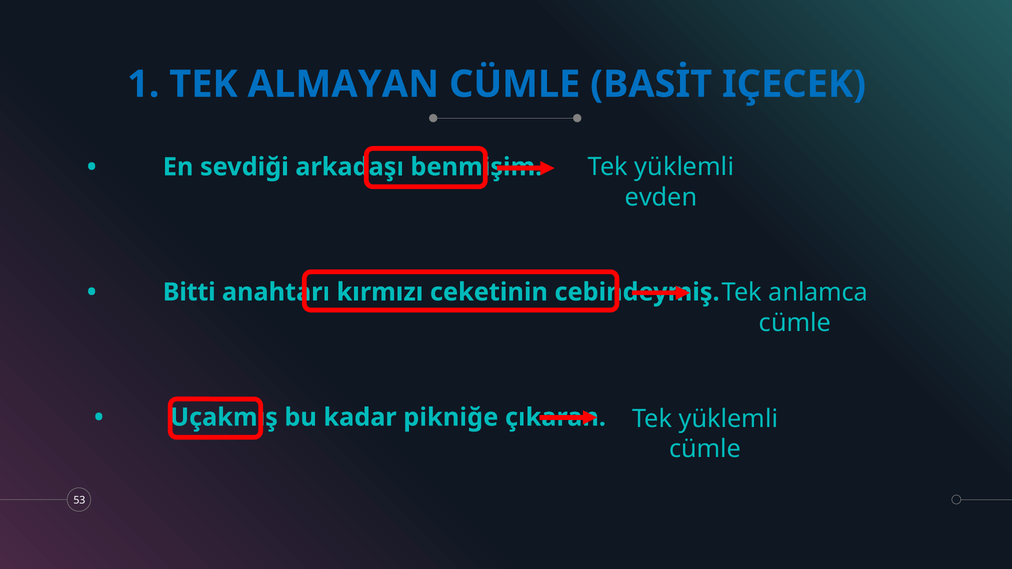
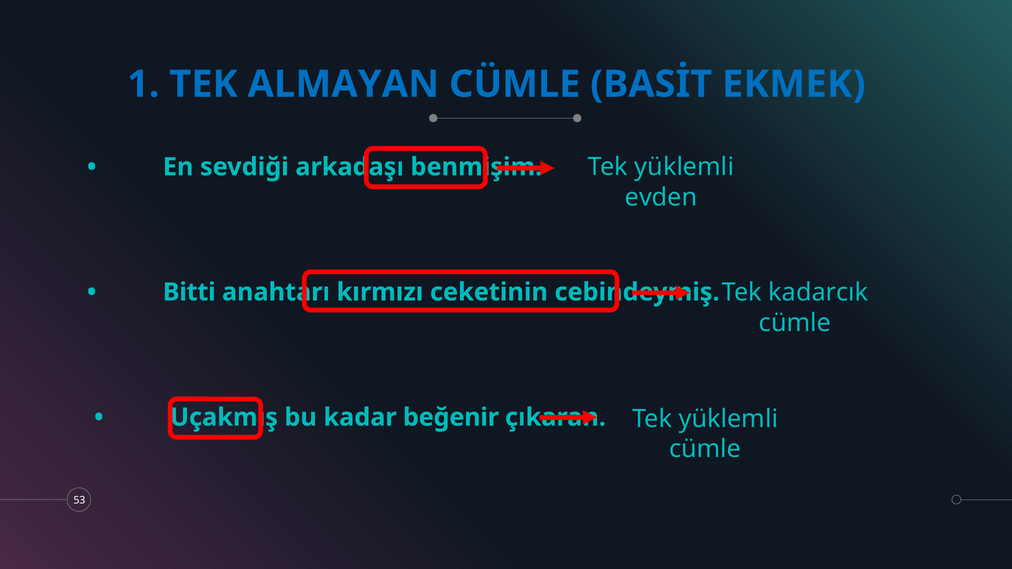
IÇECEK: IÇECEK -> EKMEK (794, 84)
anlamca: anlamca -> kadarcık (818, 293)
pikniğe: pikniğe -> beğenir (451, 417)
